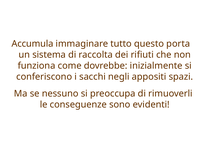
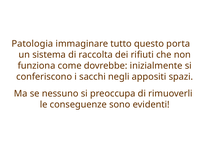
Accumula: Accumula -> Patologia (32, 44)
